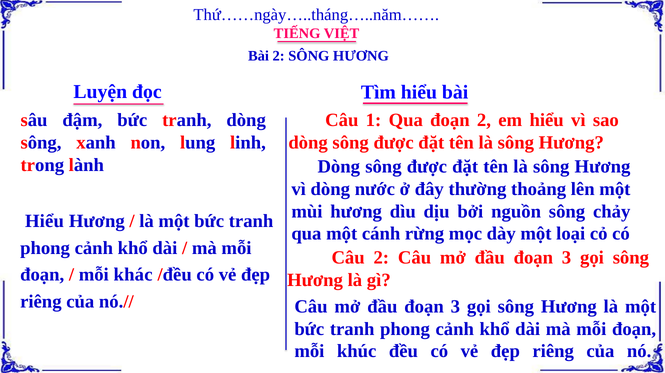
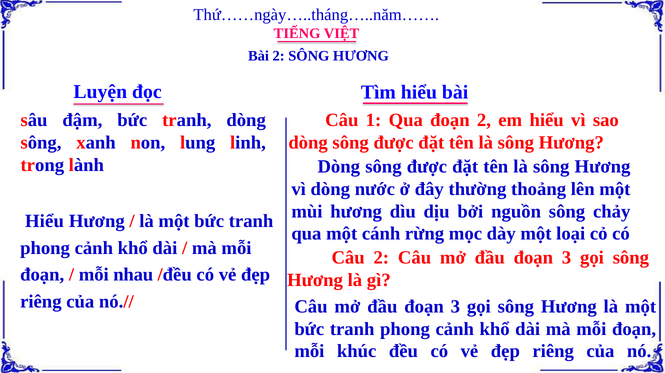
khác: khác -> nhau (133, 275)
